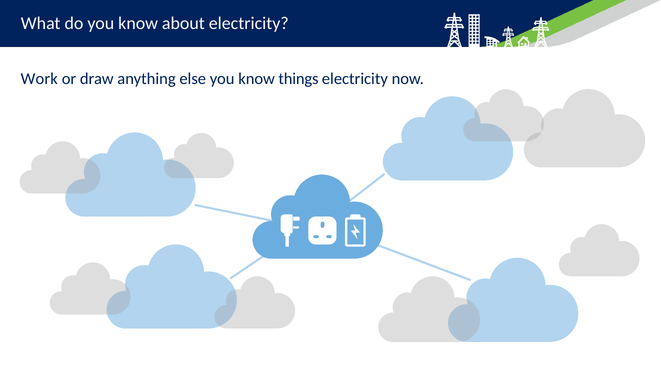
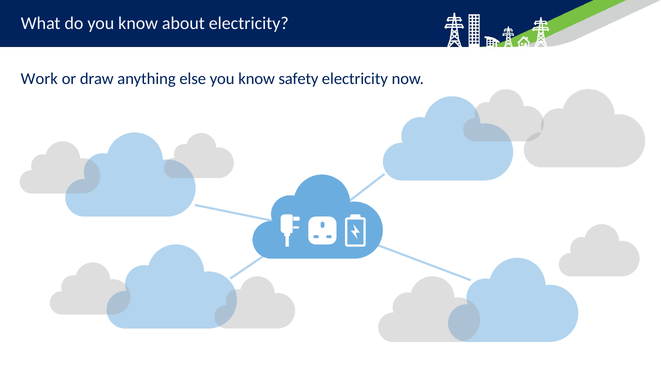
things: things -> safety (298, 79)
